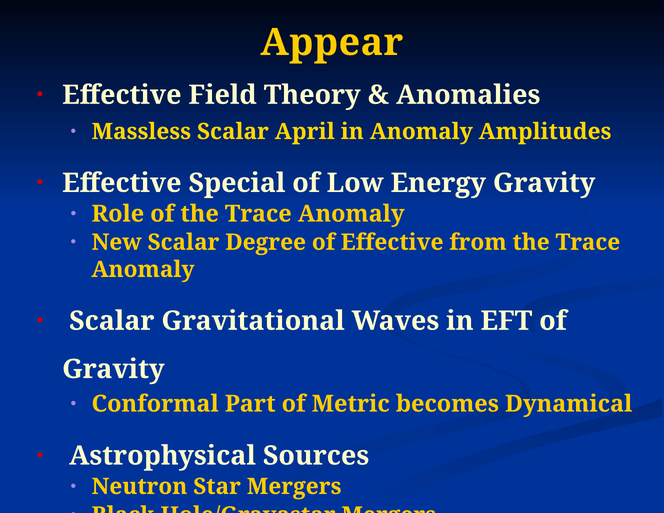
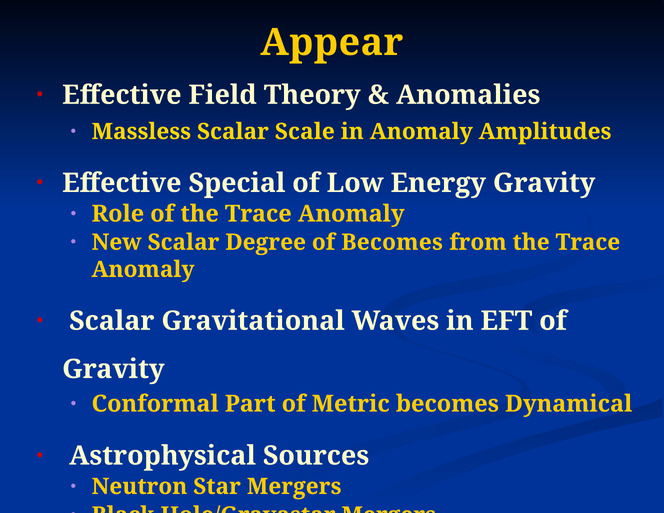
April: April -> Scale (305, 132)
of Effective: Effective -> Becomes (392, 242)
